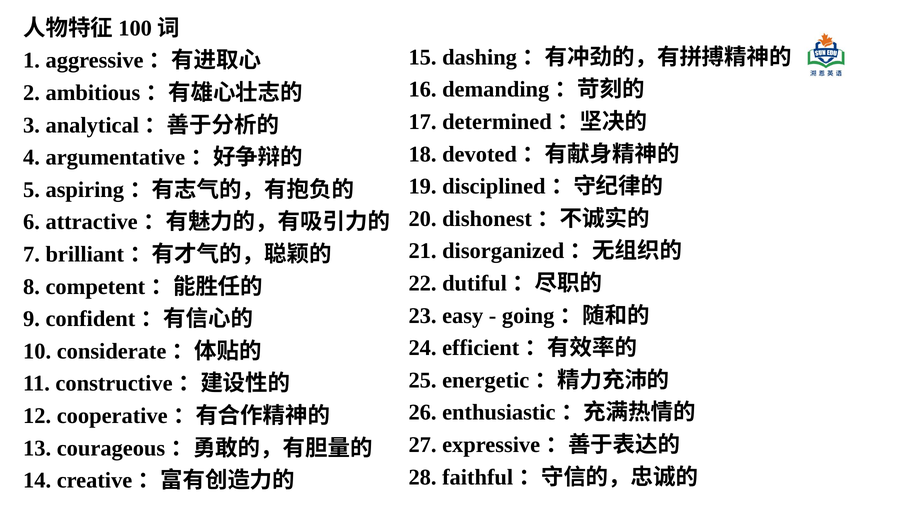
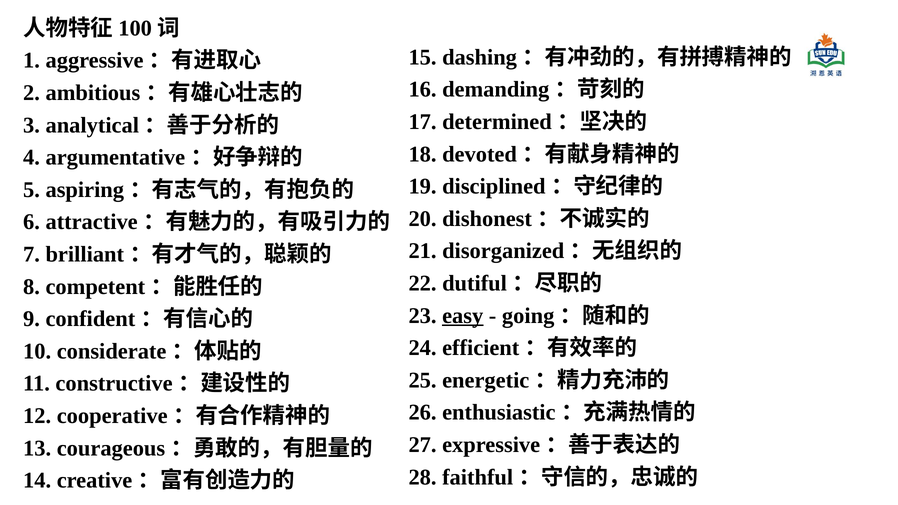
easy underline: none -> present (463, 316)
